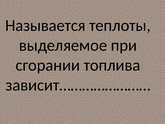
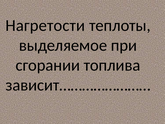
Называется: Называется -> Нагретости (45, 25)
